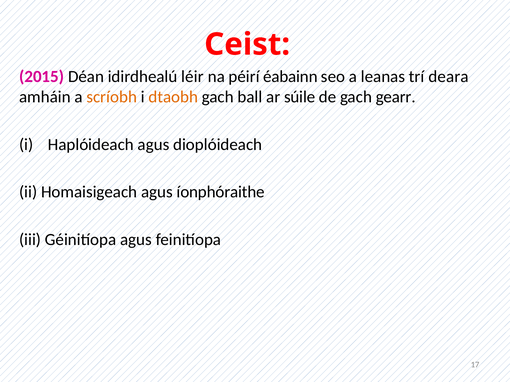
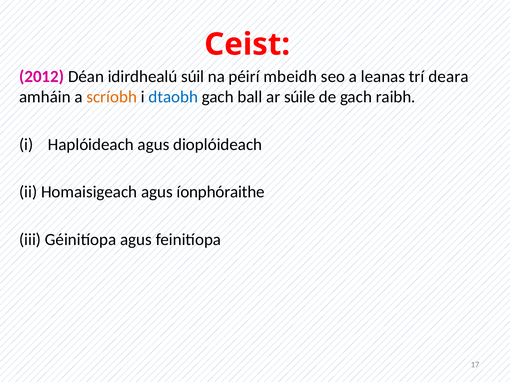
2015: 2015 -> 2012 (42, 77)
léir: léir -> súil (193, 77)
éabainn: éabainn -> mbeidh (290, 77)
dtaobh colour: orange -> blue (173, 97)
gearr: gearr -> raibh (396, 97)
